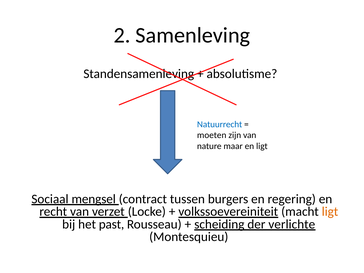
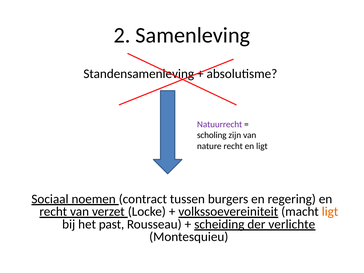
Natuurrecht colour: blue -> purple (220, 124)
moeten: moeten -> scholing (212, 135)
nature maar: maar -> recht (233, 146)
mengsel: mengsel -> noemen (94, 199)
